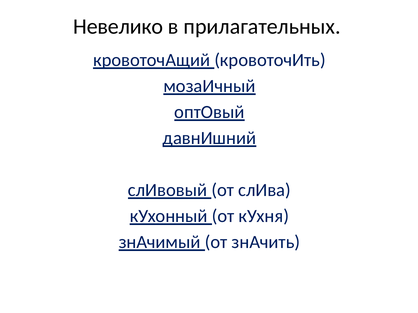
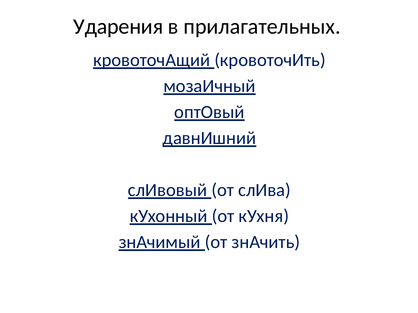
Невелико: Невелико -> Ударения (118, 27)
